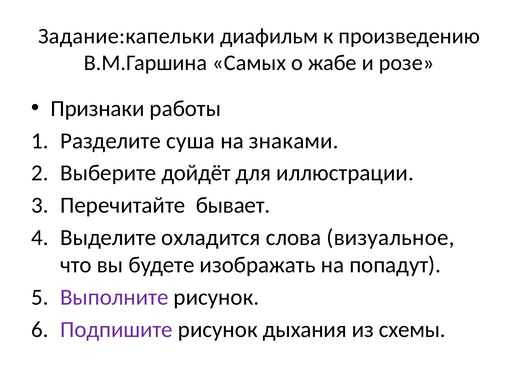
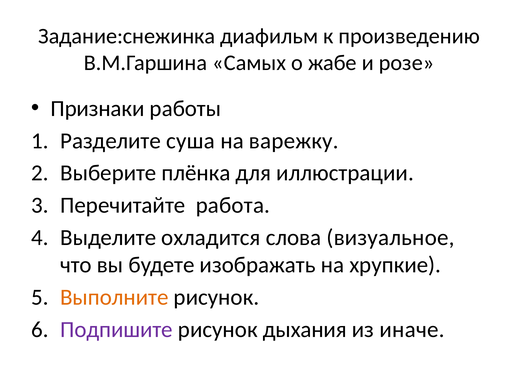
Задание:капельки: Задание:капельки -> Задание:снежинка (127, 36)
знаками: знаками -> варежку (294, 141)
дойдёт: дойдёт -> плёнка (196, 173)
бывает: бывает -> работа (233, 205)
попадут: попадут -> хрупкие (395, 265)
Выполните colour: purple -> orange (114, 298)
схемы: схемы -> иначе (412, 330)
